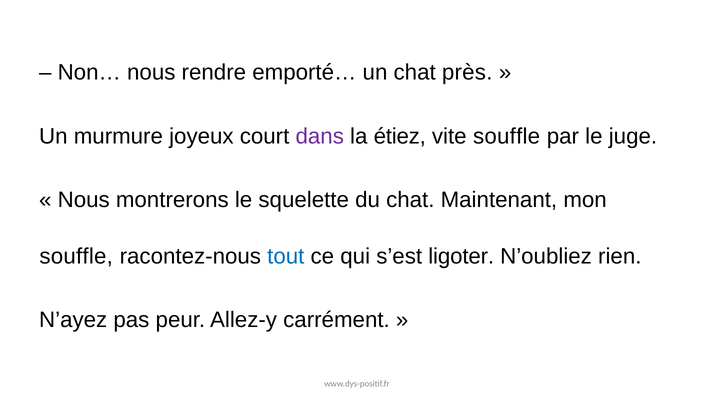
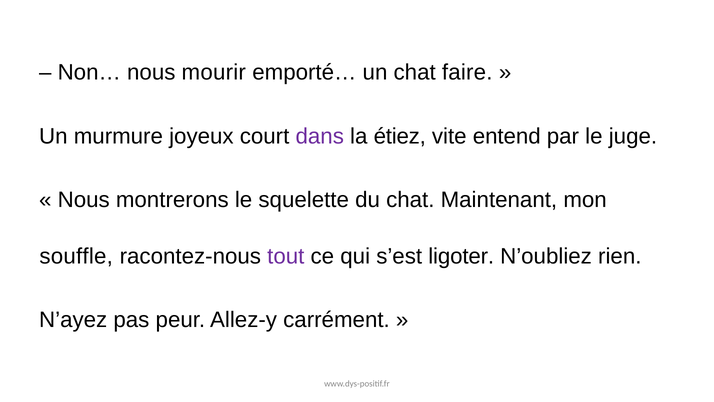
rendre: rendre -> mourir (214, 72)
près: près -> faire (467, 72)
vite souffle: souffle -> entend (507, 136)
tout colour: blue -> purple (286, 256)
